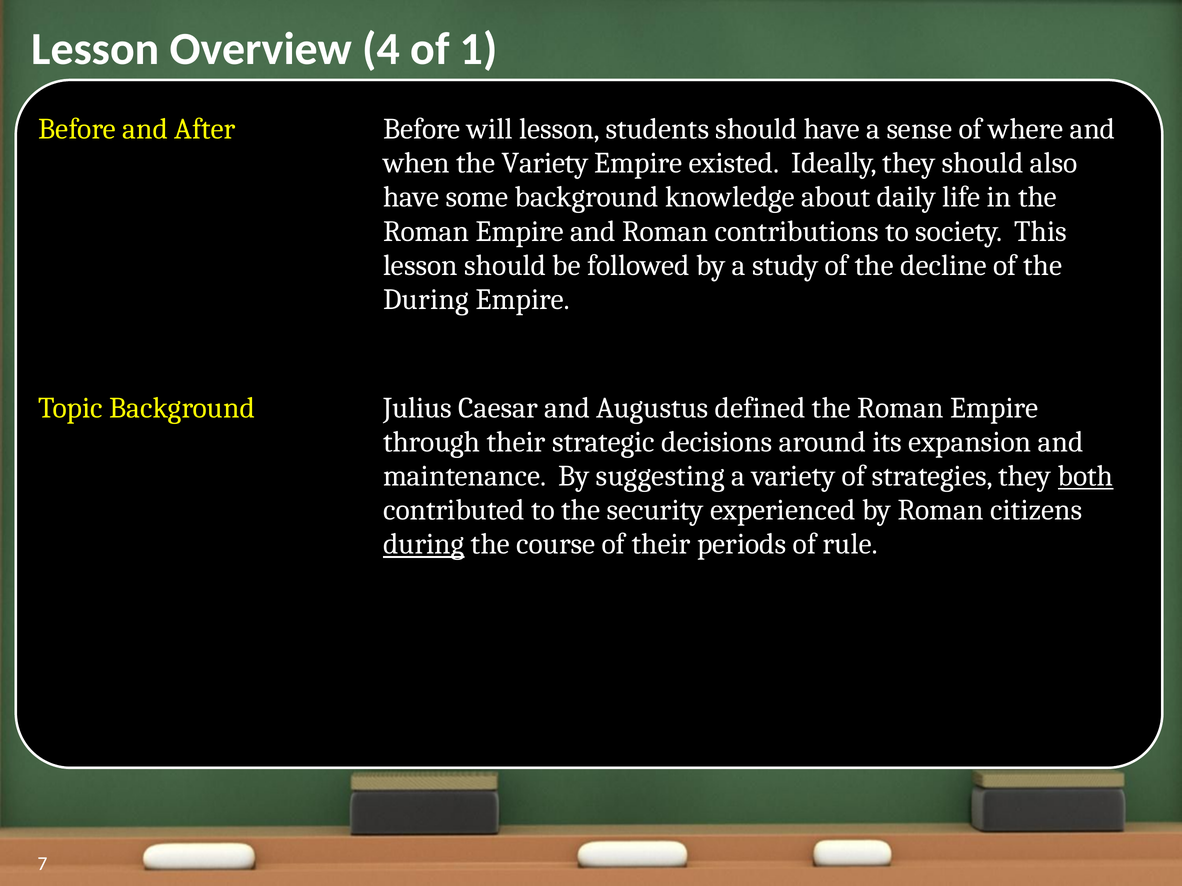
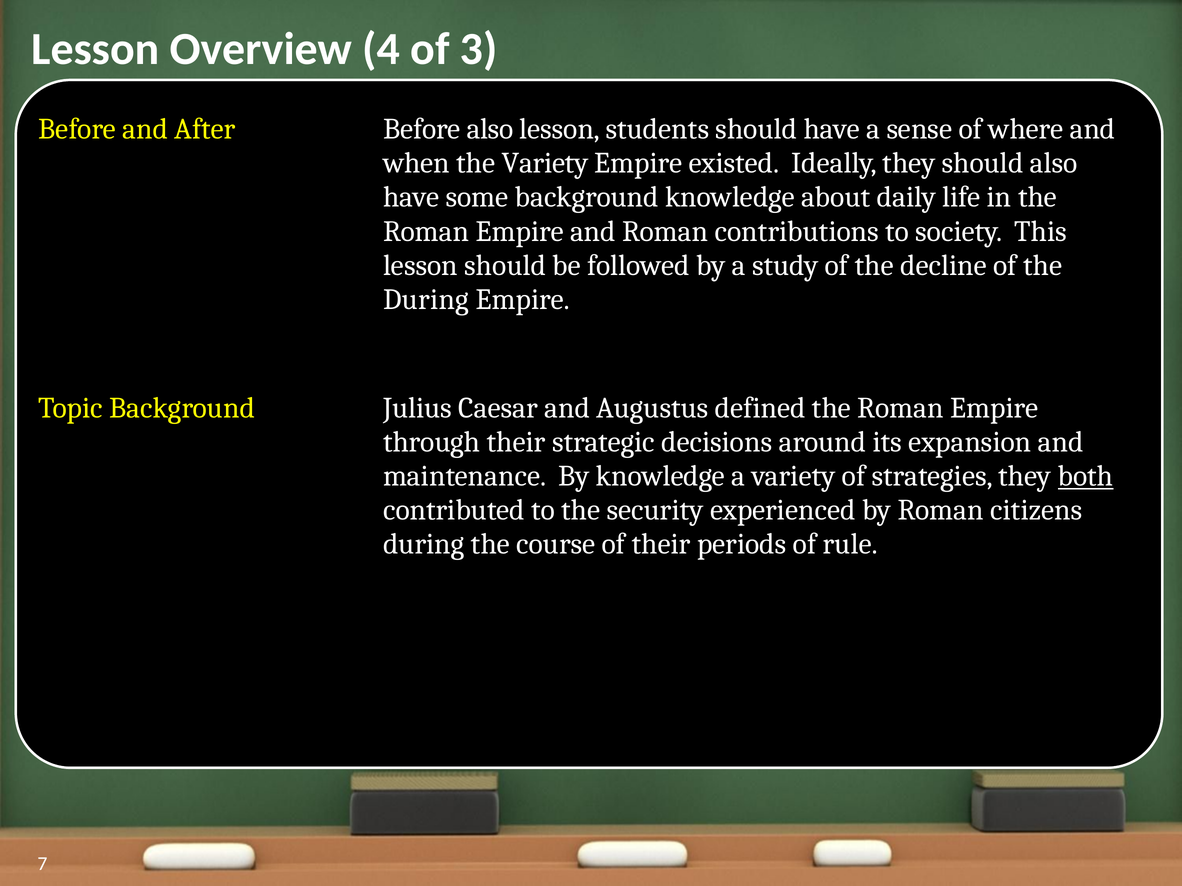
1: 1 -> 3 (479, 49)
Before will: will -> also (490, 129)
By suggesting: suggesting -> knowledge (660, 476)
during underline: present -> none (424, 545)
